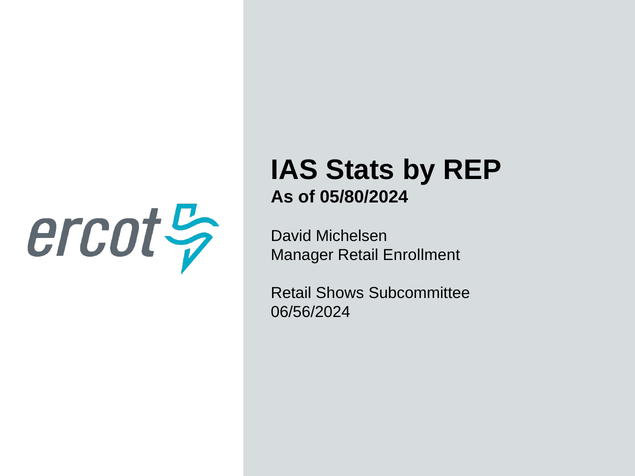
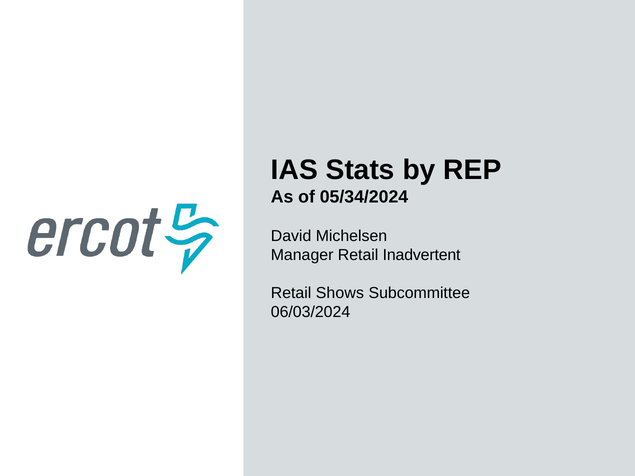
05/80/2024: 05/80/2024 -> 05/34/2024 (364, 197)
Enrollment: Enrollment -> Inadvertent (422, 255)
06/56/2024: 06/56/2024 -> 06/03/2024 (311, 312)
